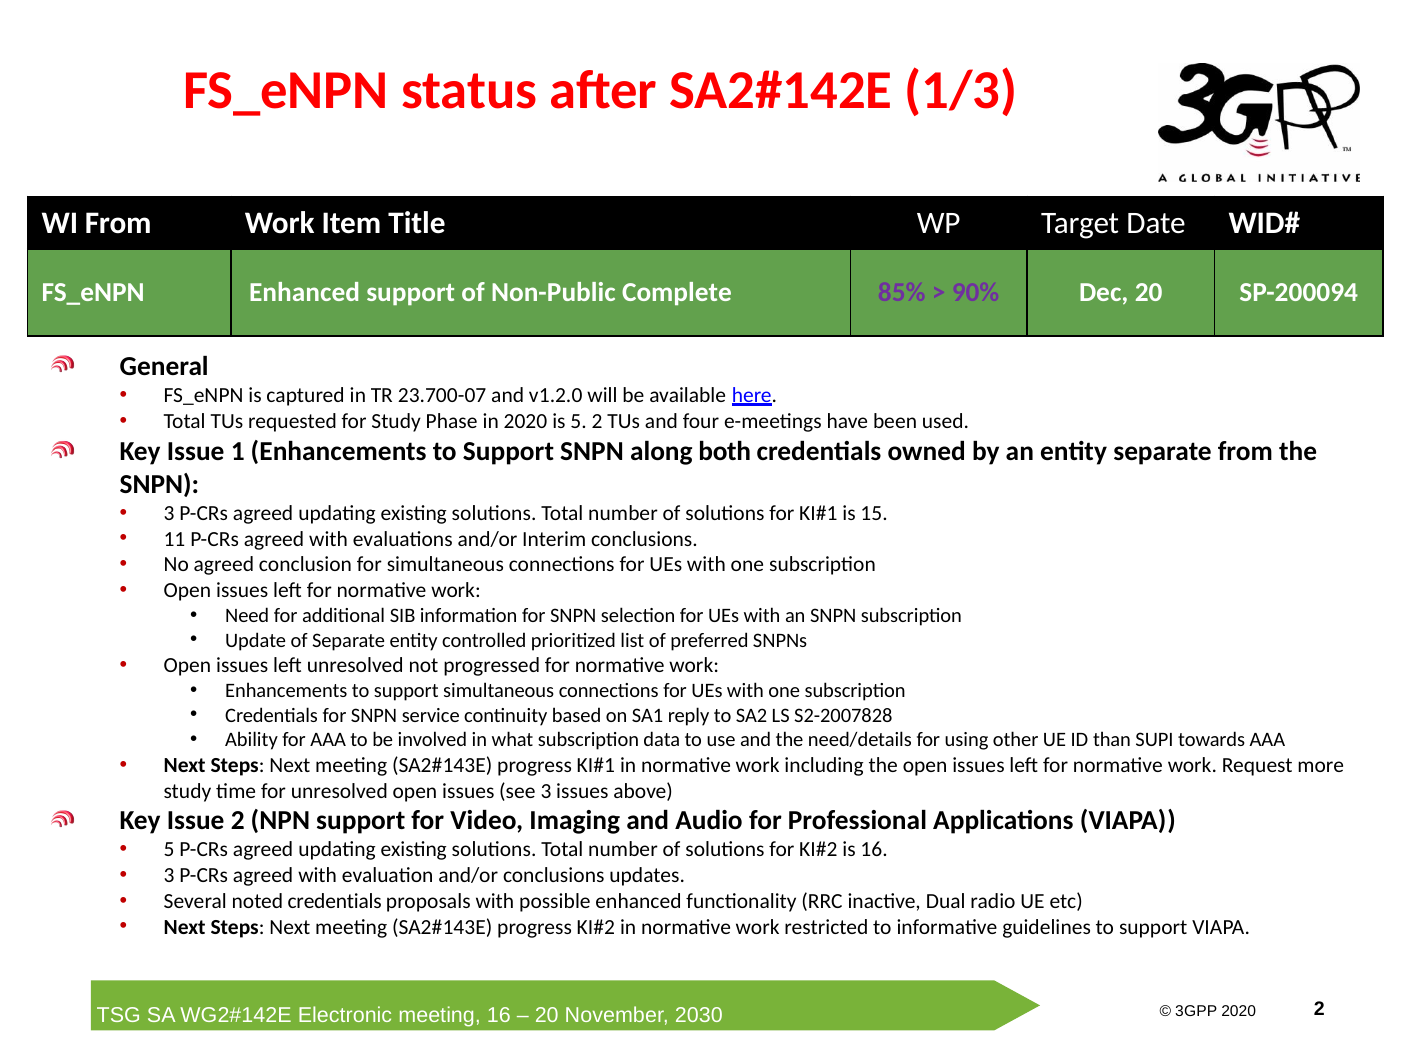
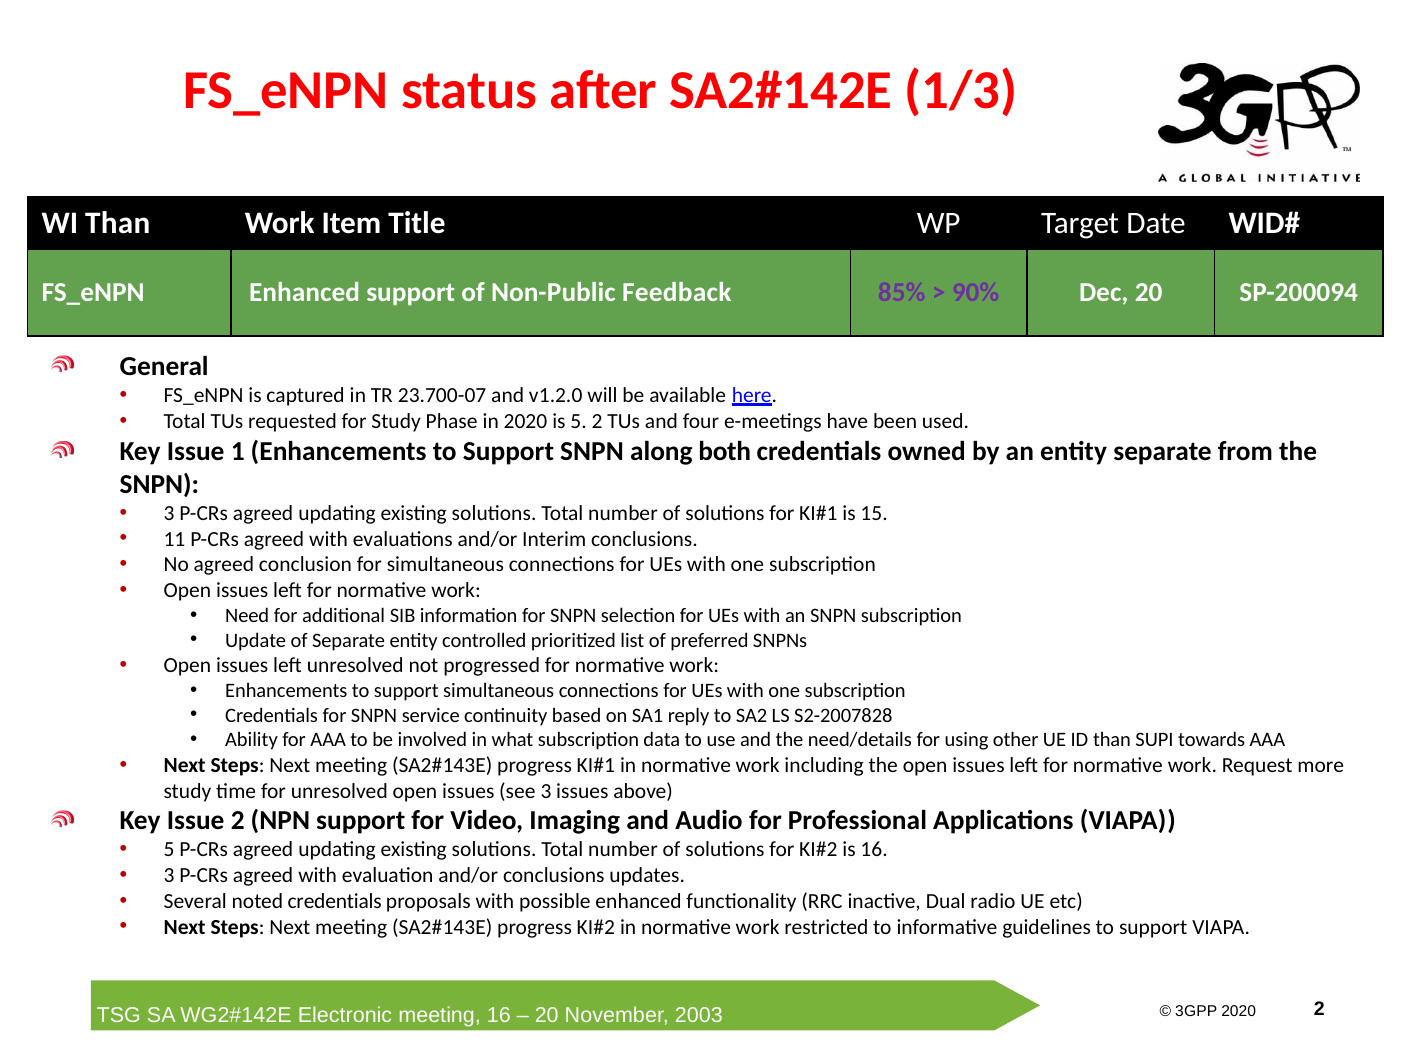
WI From: From -> Than (118, 223)
Complete: Complete -> Feedback (677, 293)
2030: 2030 -> 2003 (699, 1016)
